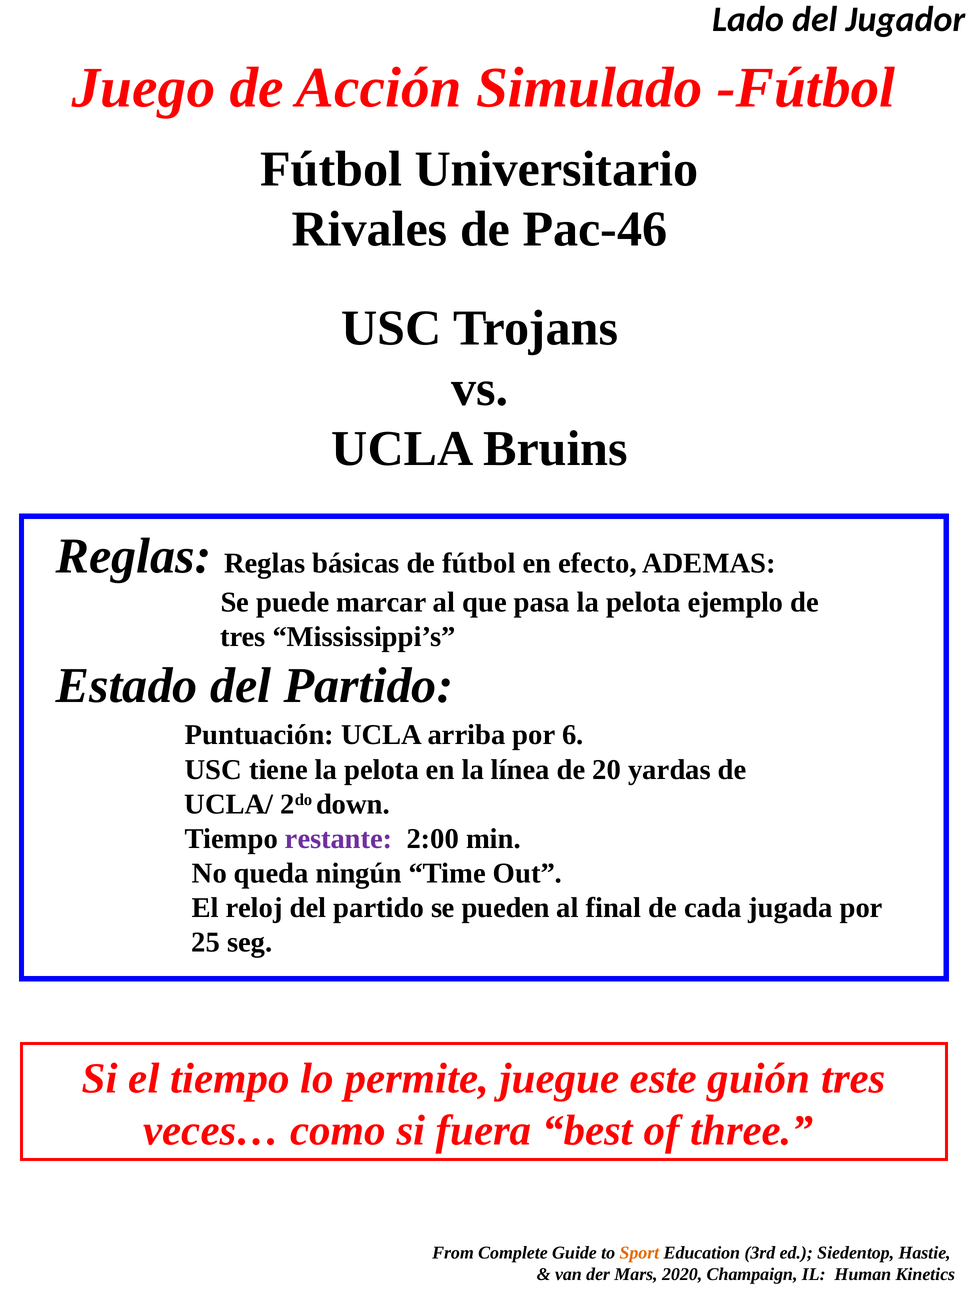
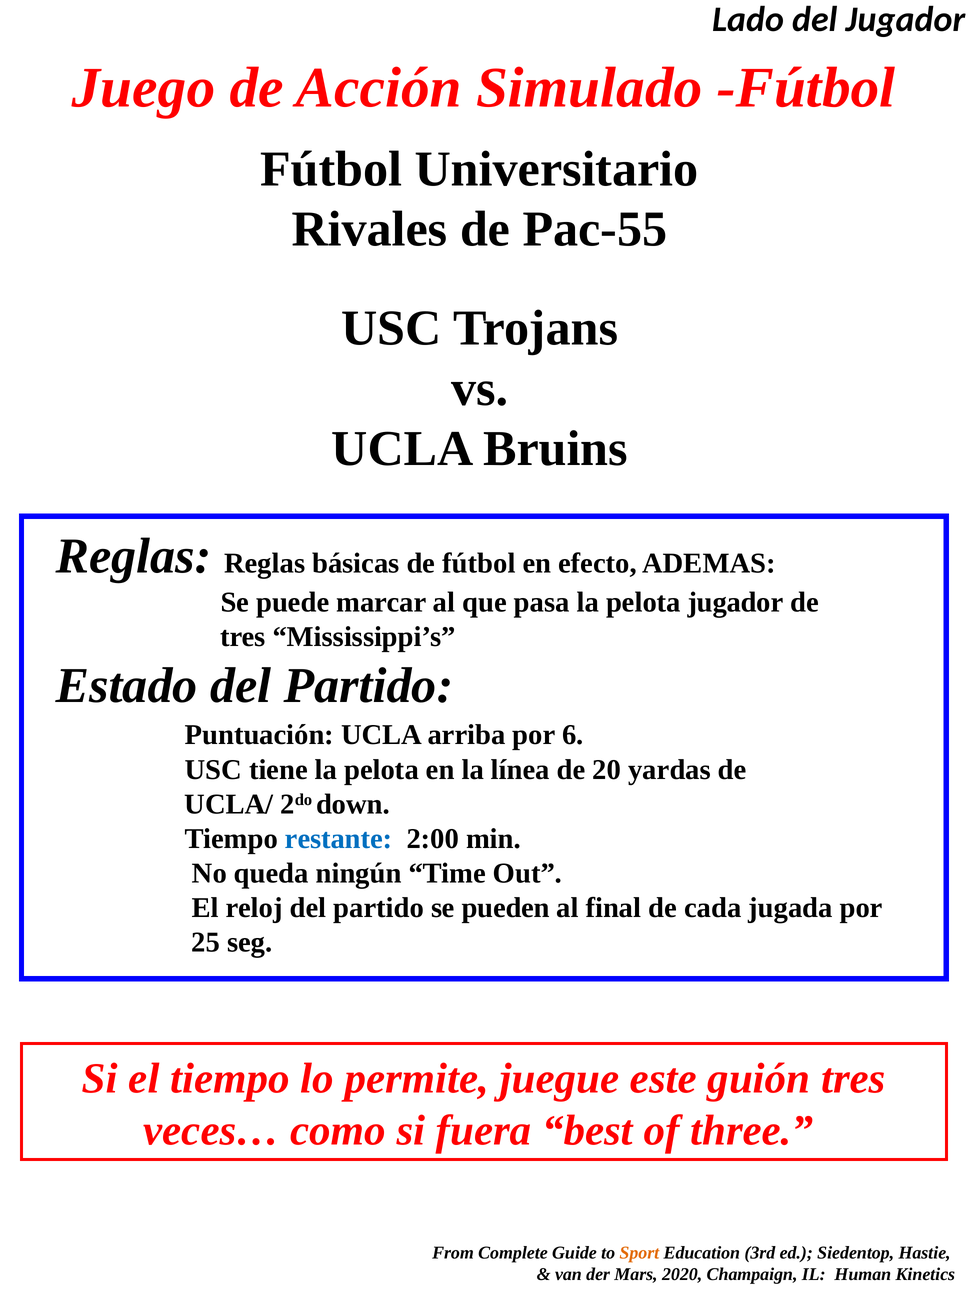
Pac-46: Pac-46 -> Pac-55 (595, 229)
pelota ejemplo: ejemplo -> jugador (735, 602)
restante colour: purple -> blue (339, 839)
